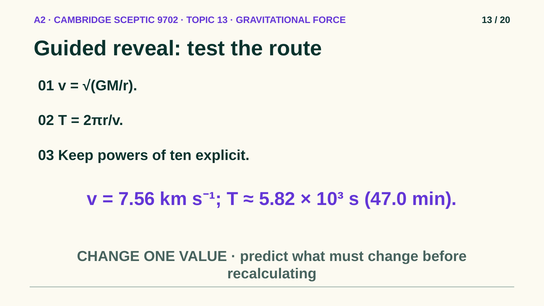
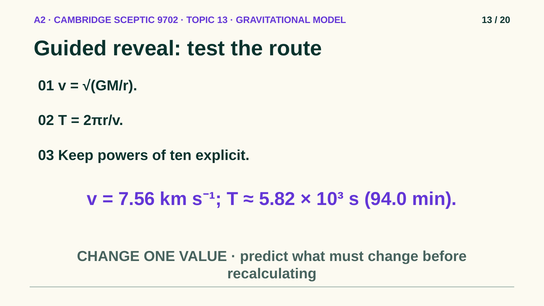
FORCE: FORCE -> MODEL (329, 20)
47.0: 47.0 -> 94.0 (386, 199)
